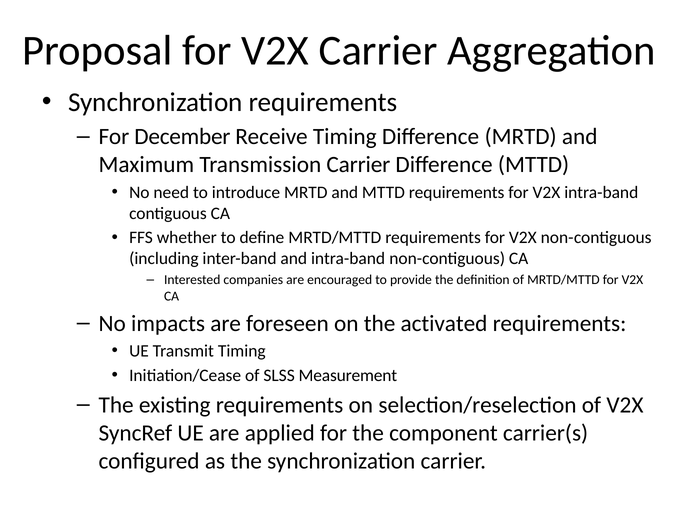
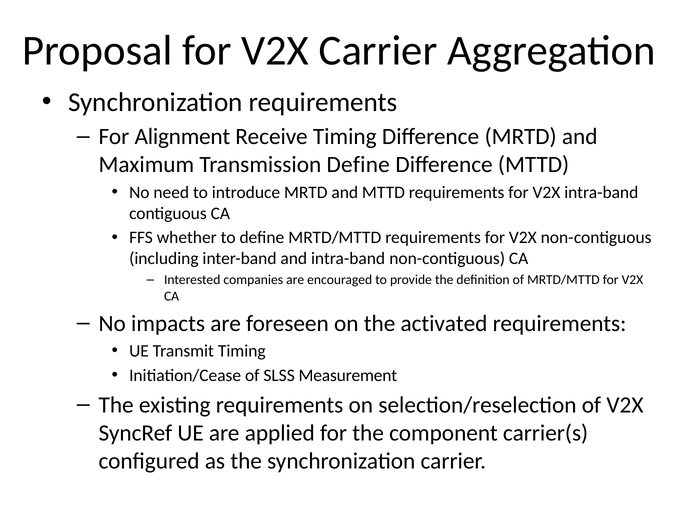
December: December -> Alignment (182, 137)
Transmission Carrier: Carrier -> Define (358, 165)
